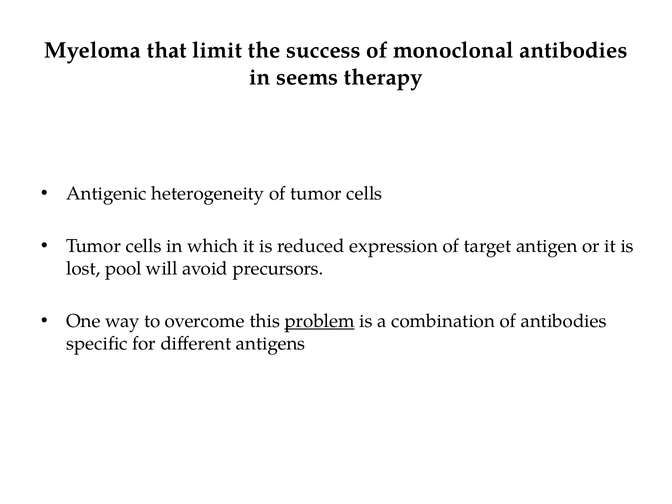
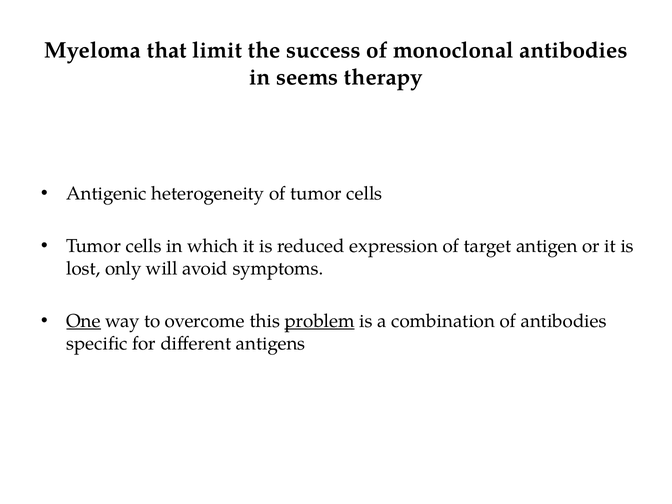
pool: pool -> only (123, 269)
precursors: precursors -> symptoms (278, 269)
One underline: none -> present (84, 321)
